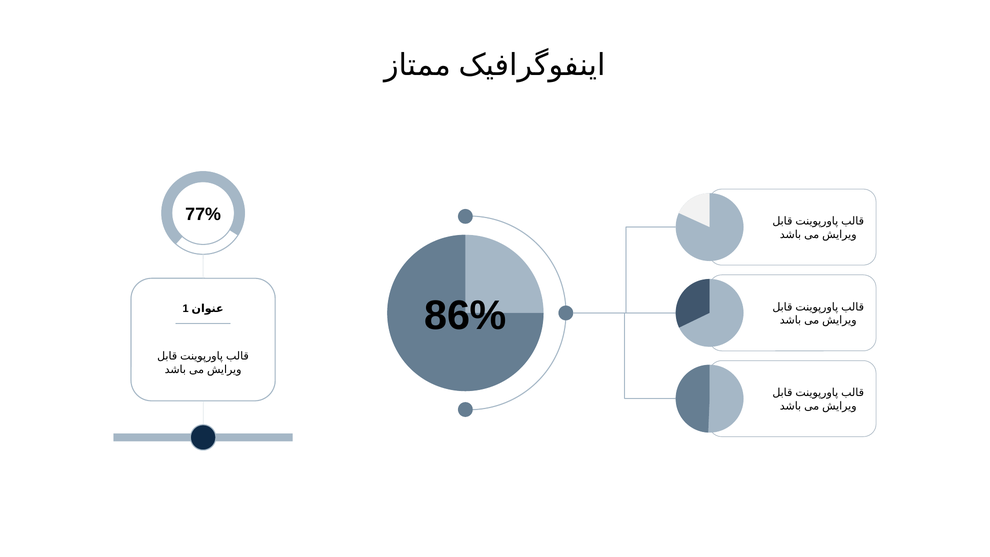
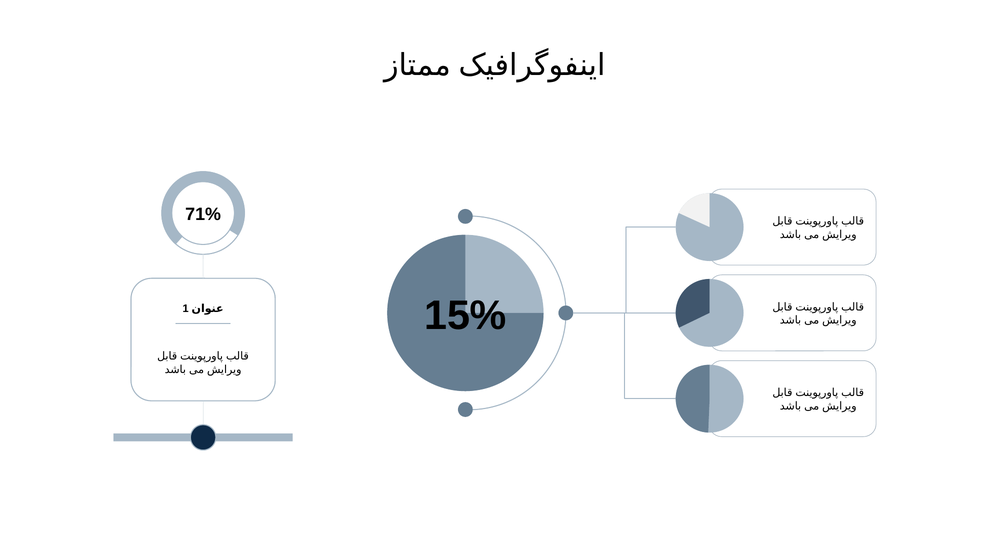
77%: 77% -> 71% (203, 214)
86%: 86% -> 15% (465, 316)
